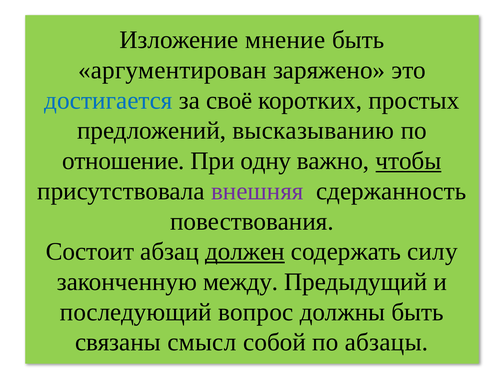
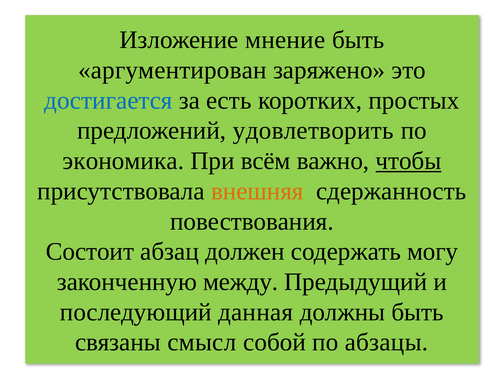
своё: своё -> есть (229, 100)
высказыванию: высказыванию -> удовлетворить (313, 131)
отношение: отношение -> экономика (123, 161)
одну: одну -> всём (266, 161)
внешняя colour: purple -> orange (257, 191)
должен underline: present -> none (245, 252)
силу: силу -> могу (433, 252)
вопрос: вопрос -> данная (256, 312)
